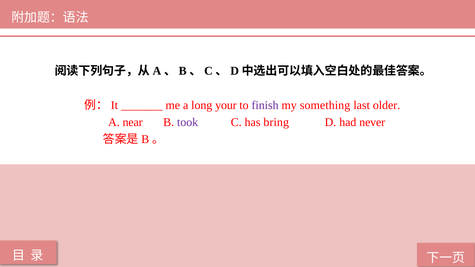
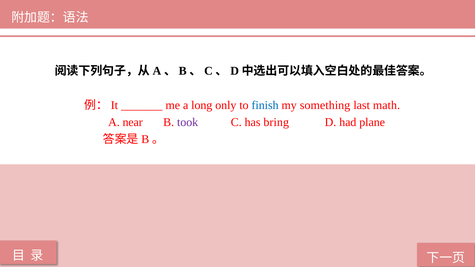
your: your -> only (226, 105)
finish colour: purple -> blue (265, 105)
older: older -> math (387, 105)
never: never -> plane (372, 122)
